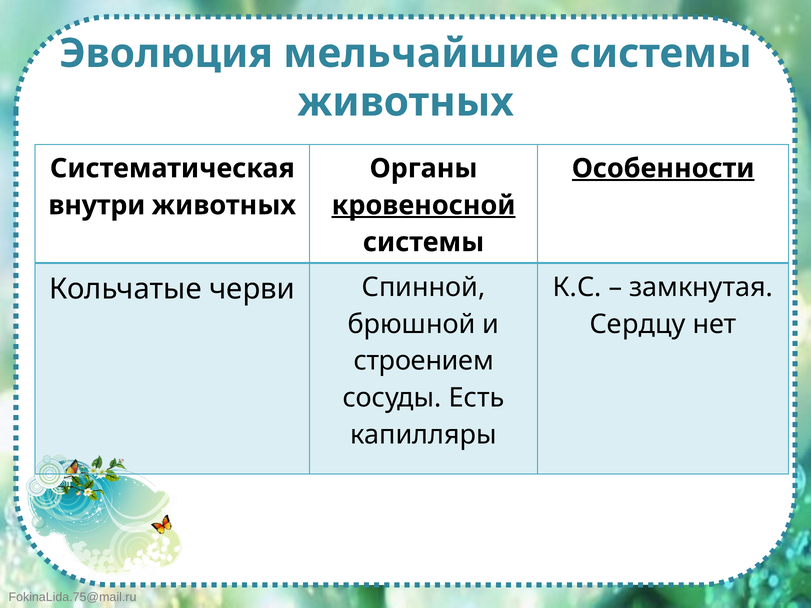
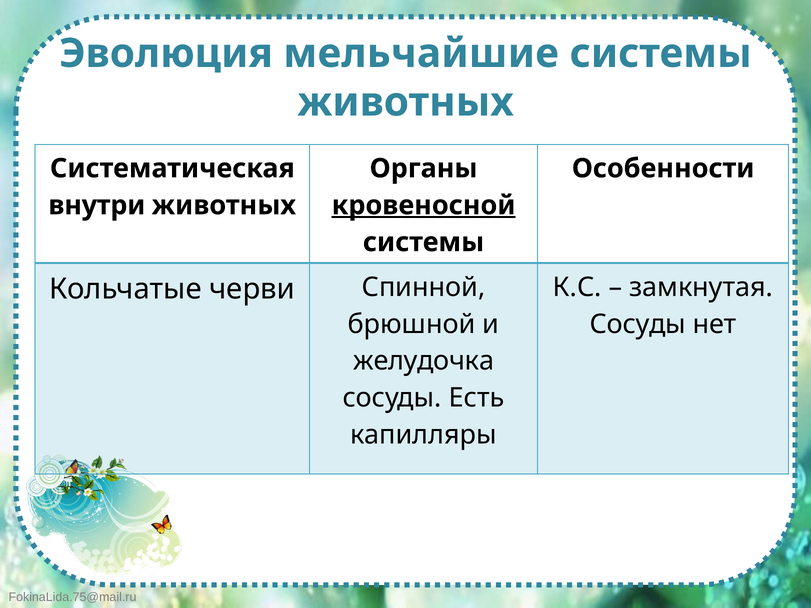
Особенности underline: present -> none (663, 169)
Сердцу: Сердцу -> Сосуды (638, 324)
строением: строением -> желудочка (424, 361)
